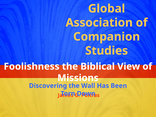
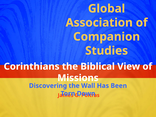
Foolishness: Foolishness -> Corinthians (32, 66)
